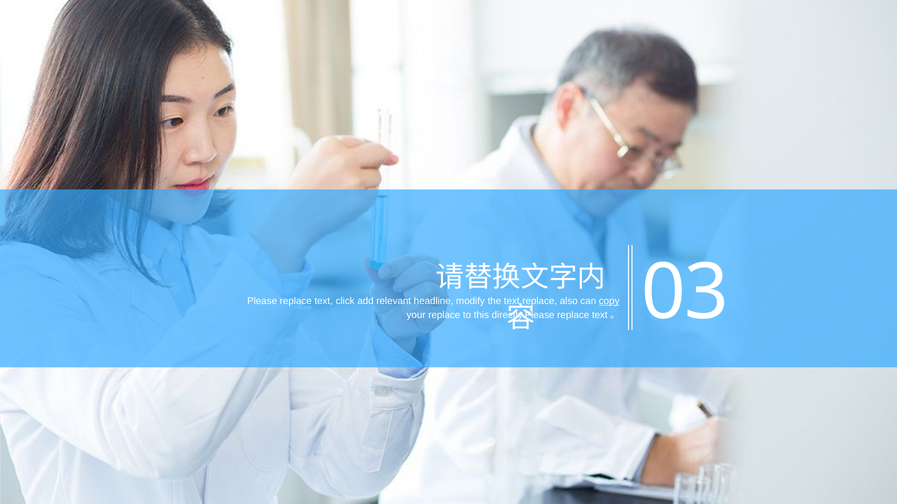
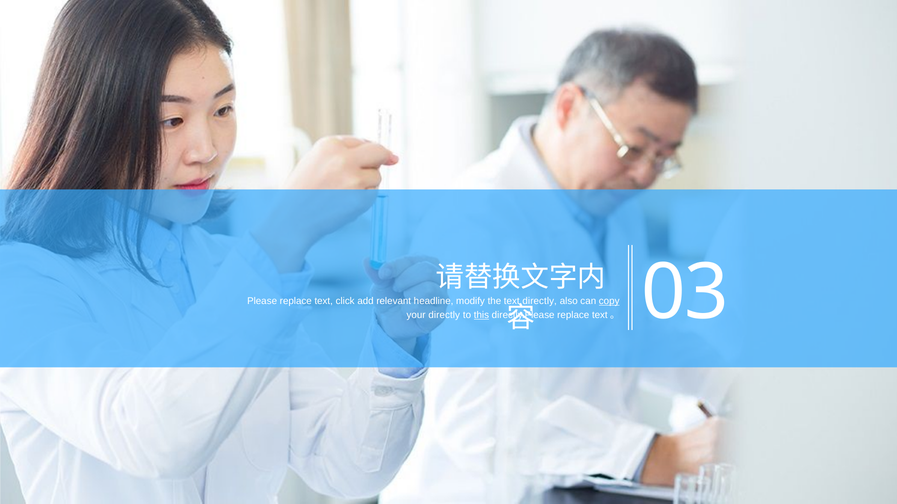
text replace: replace -> directly (540, 301)
your replace: replace -> directly (444, 315)
this underline: none -> present (481, 315)
